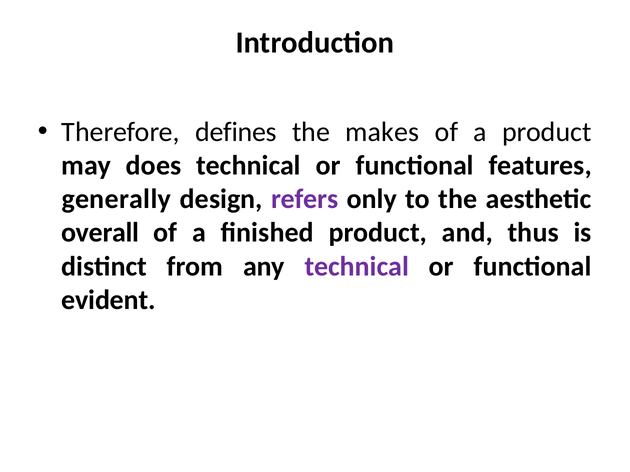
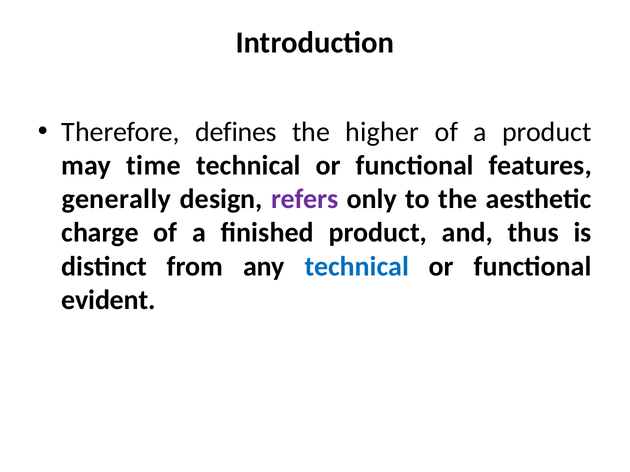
makes: makes -> higher (382, 132)
does: does -> time (154, 166)
overall: overall -> charge (100, 233)
technical colour: purple -> blue (357, 267)
